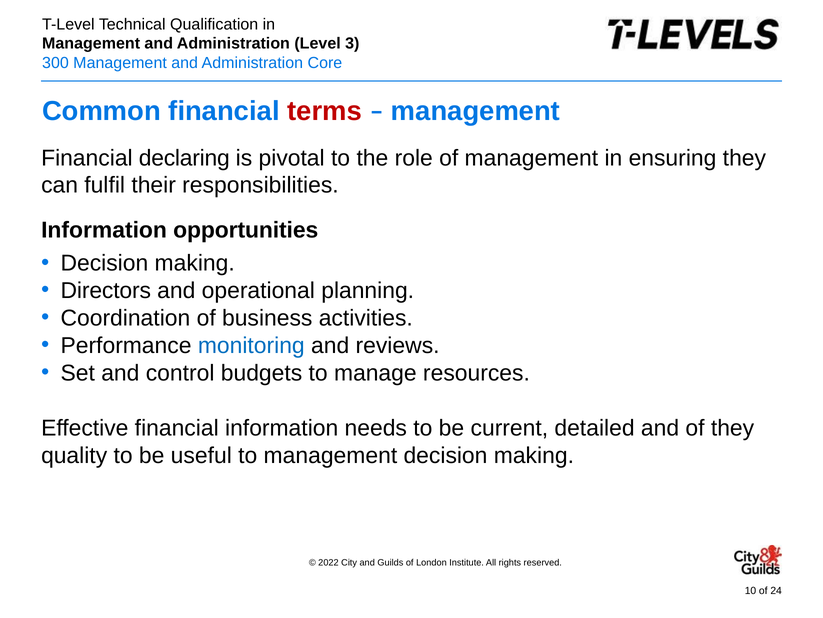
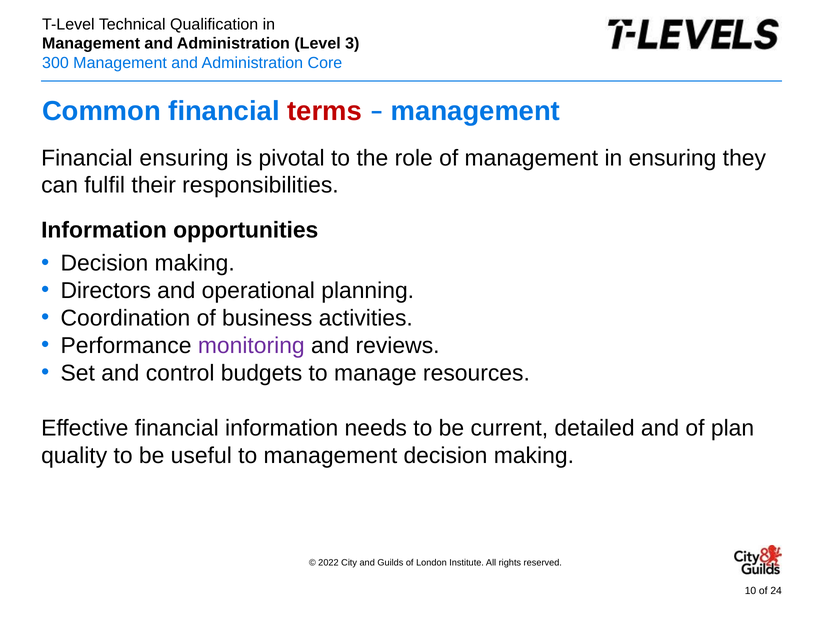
Financial declaring: declaring -> ensuring (184, 158)
monitoring colour: blue -> purple (251, 345)
of they: they -> plan (733, 428)
